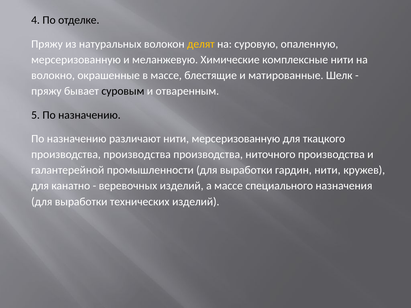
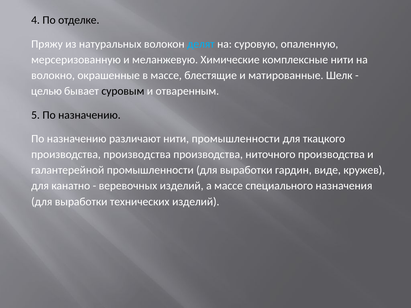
делят colour: yellow -> light blue (201, 44)
пряжу: пряжу -> целью (46, 91)
нити мерсеризованную: мерсеризованную -> промышленности (236, 139)
гардин нити: нити -> виде (328, 170)
